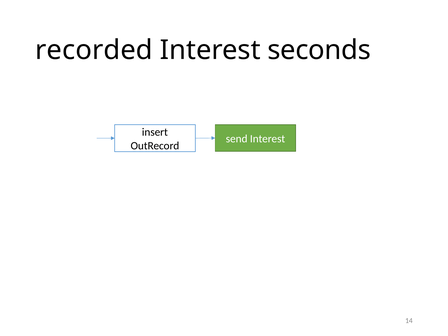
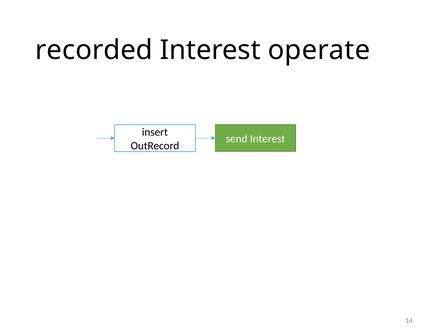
seconds: seconds -> operate (319, 50)
